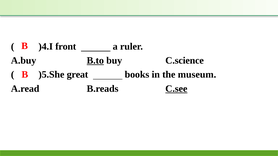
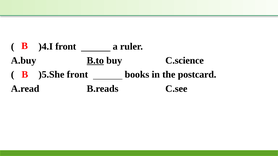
)5.She great: great -> front (77, 75)
museum: museum -> postcard (197, 75)
C.see underline: present -> none (176, 89)
